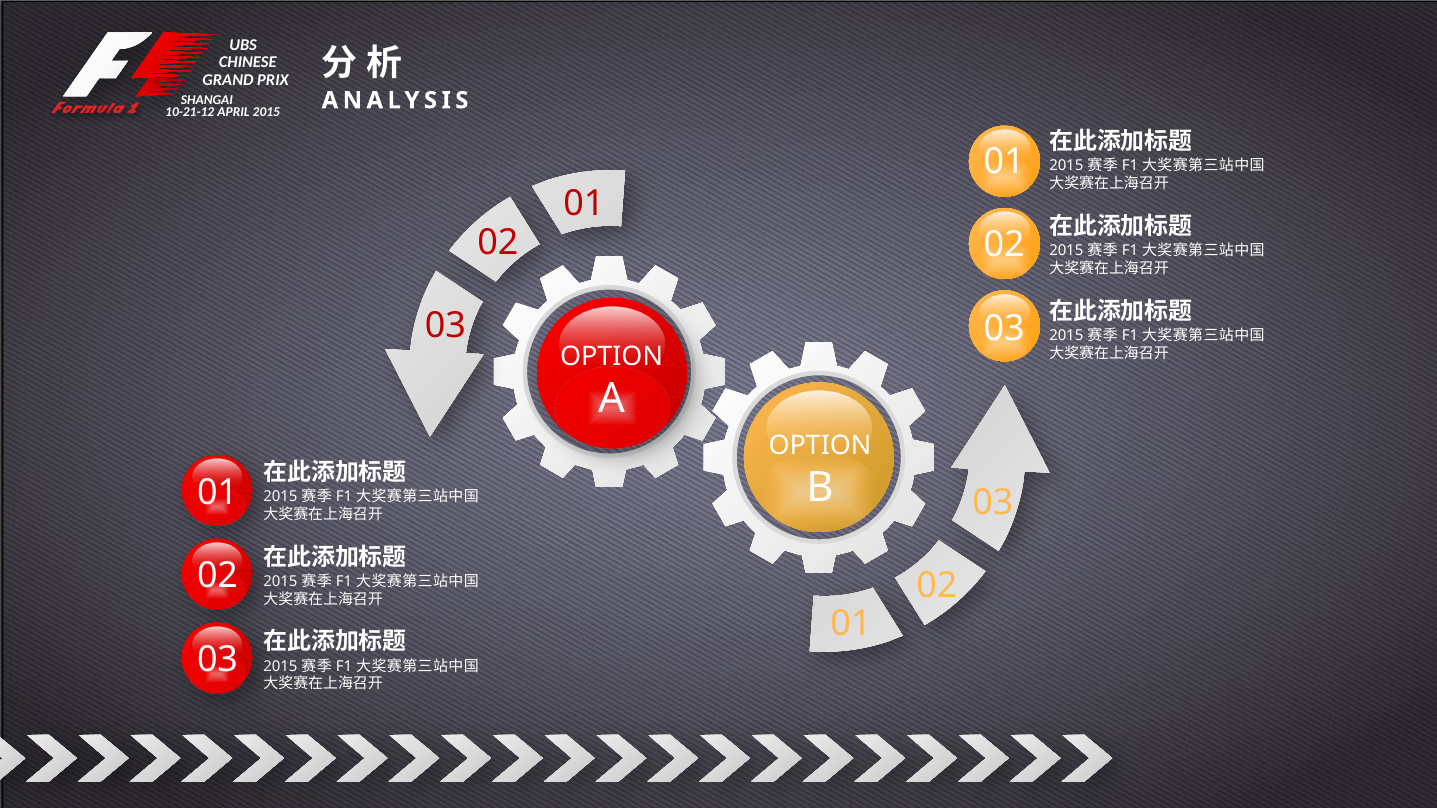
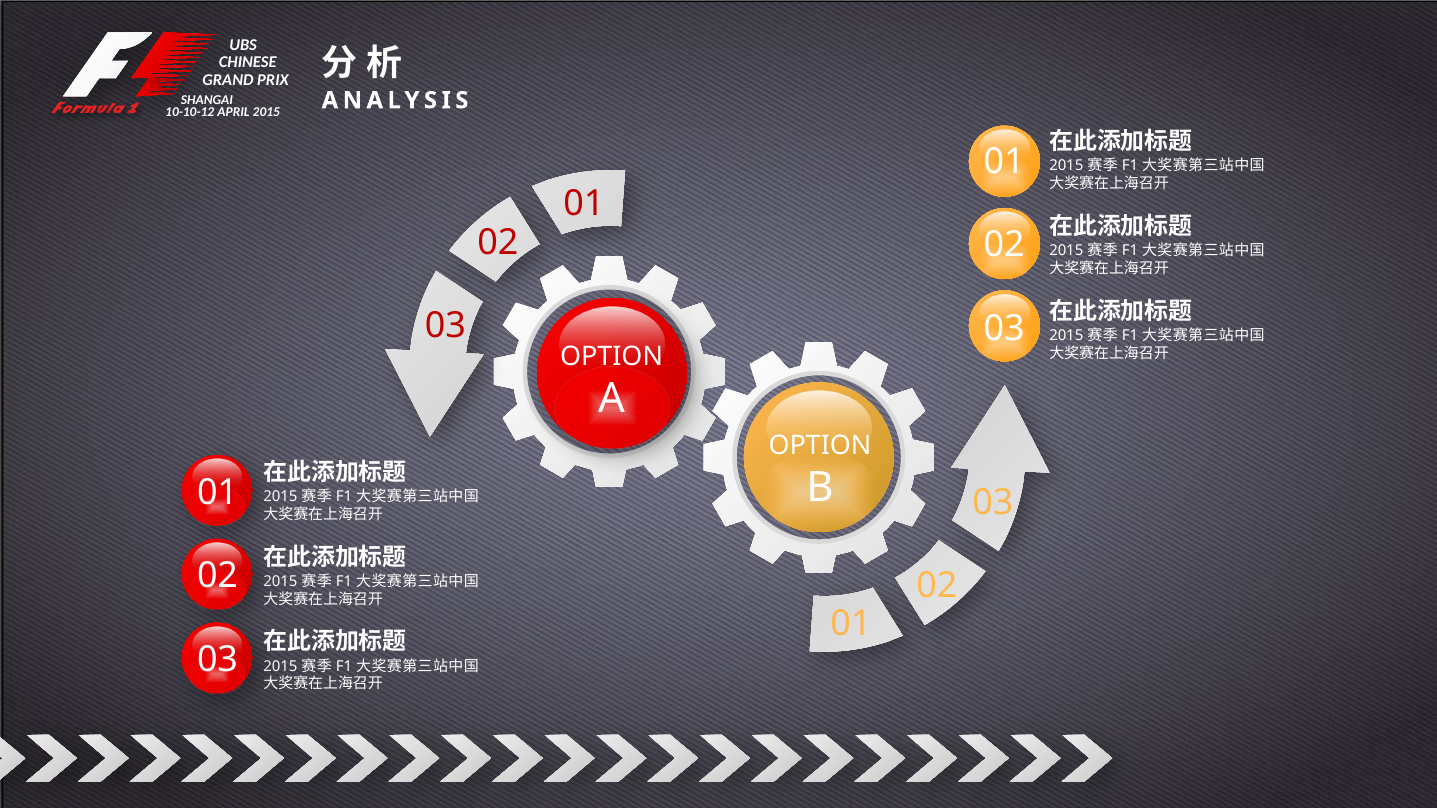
10-21-12: 10-21-12 -> 10-10-12 (190, 112)
